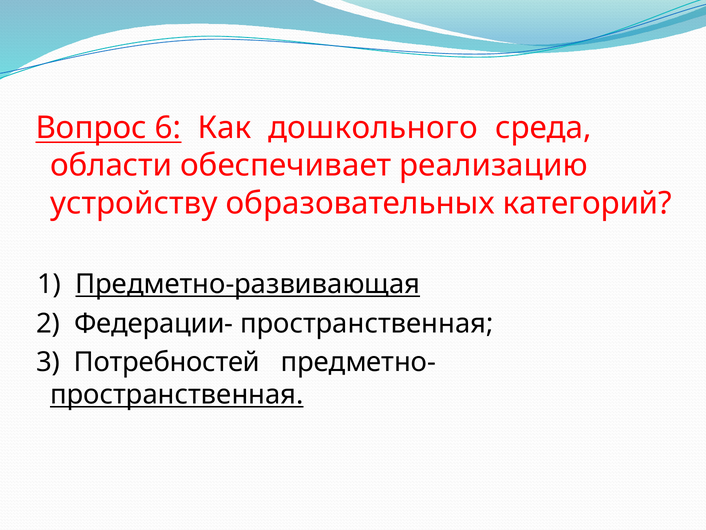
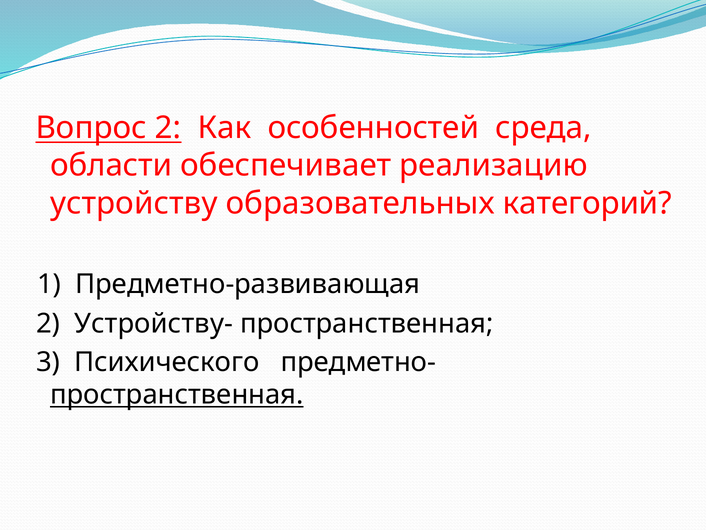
Вопрос 6: 6 -> 2 (168, 128)
дошкольного: дошкольного -> особенностей (373, 128)
Предметно-развивающая underline: present -> none (248, 284)
Федерации-: Федерации- -> Устройству- (154, 323)
Потребностей: Потребностей -> Психического (167, 362)
